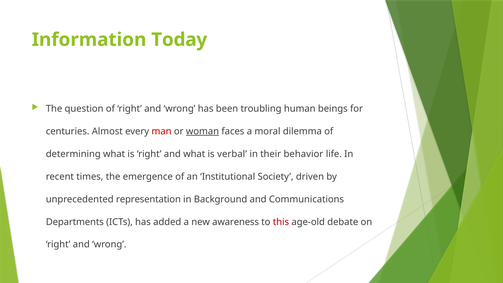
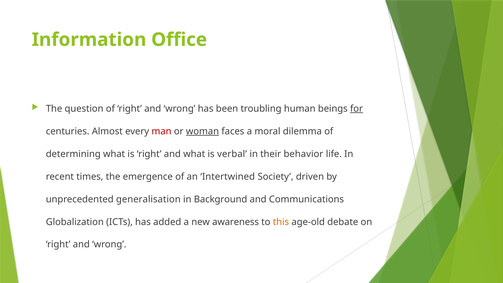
Today: Today -> Office (179, 40)
for underline: none -> present (357, 109)
Institutional: Institutional -> Intertwined (228, 177)
representation: representation -> generalisation (148, 199)
Departments: Departments -> Globalization (75, 222)
this colour: red -> orange (281, 222)
